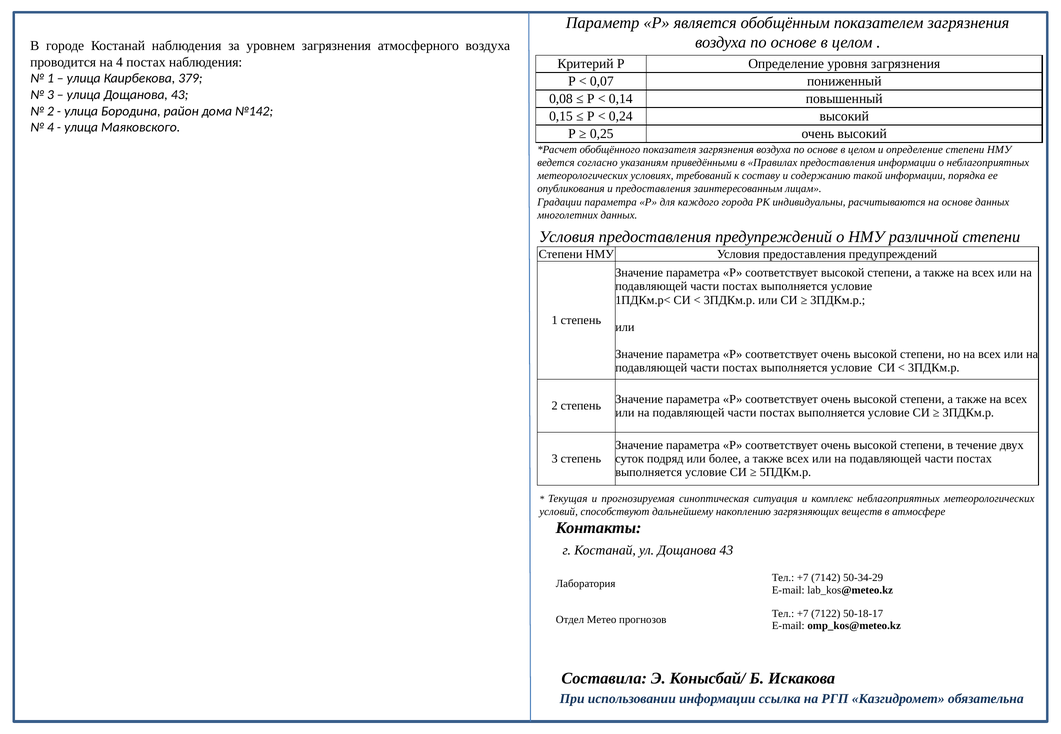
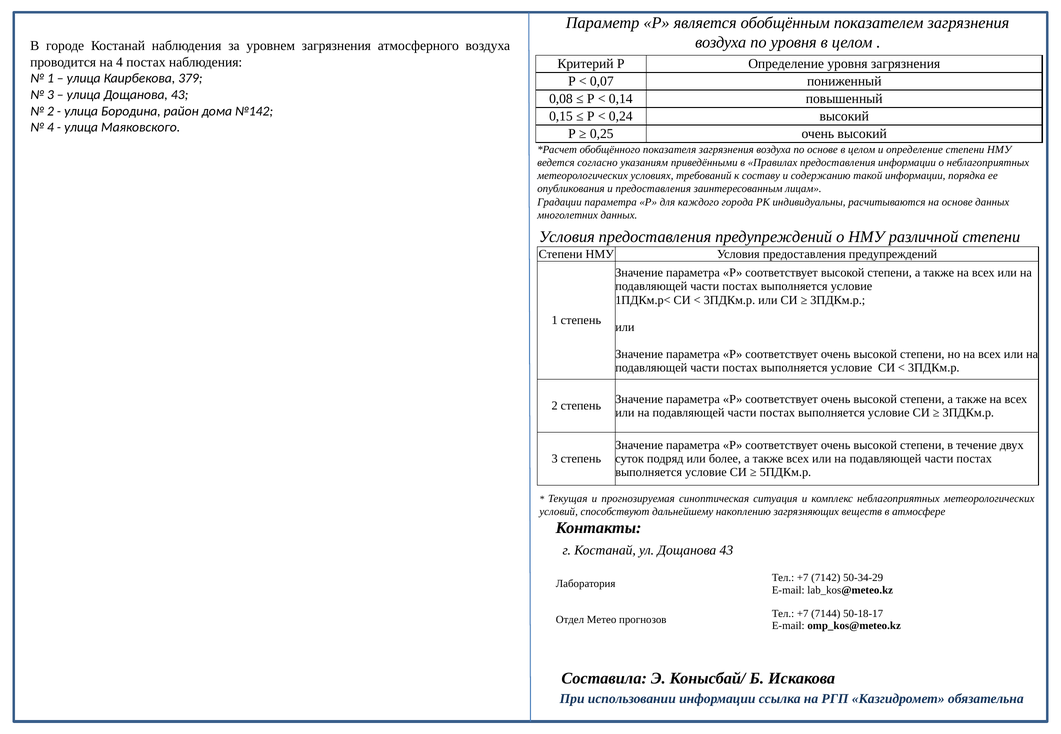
основе: основе -> уровня (794, 42)
7122: 7122 -> 7144 (826, 614)
